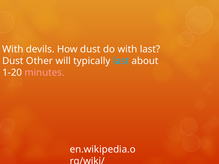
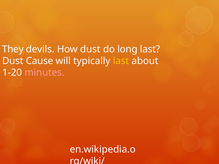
With: With -> They (13, 49)
do with: with -> long (127, 49)
Other: Other -> Cause (40, 61)
last colour: light blue -> yellow (121, 61)
